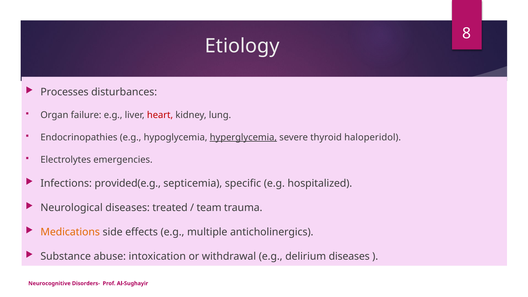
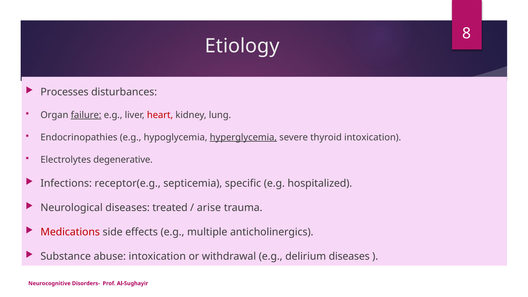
failure underline: none -> present (86, 115)
thyroid haloperidol: haloperidol -> intoxication (373, 137)
emergencies: emergencies -> degenerative (123, 160)
provided(e.g: provided(e.g -> receptor(e.g (128, 183)
team: team -> arise (209, 208)
Medications colour: orange -> red (70, 232)
